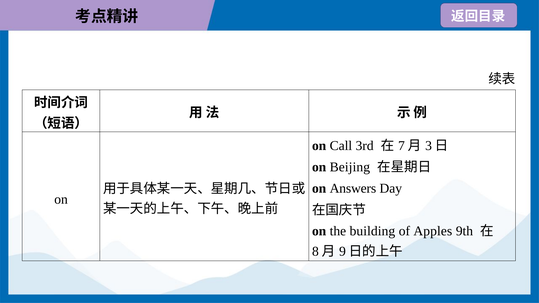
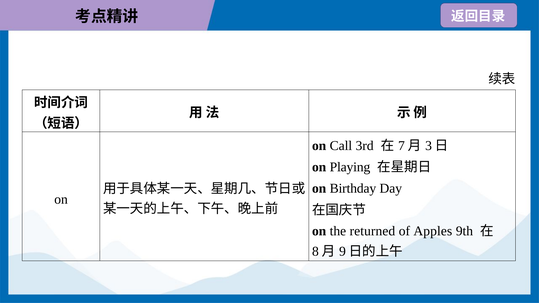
Beijing: Beijing -> Playing (350, 167)
Answers: Answers -> Birthday (353, 189)
building: building -> returned (372, 231)
